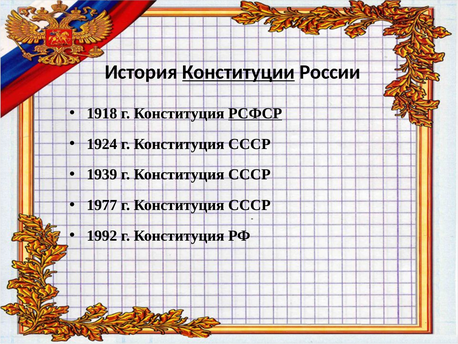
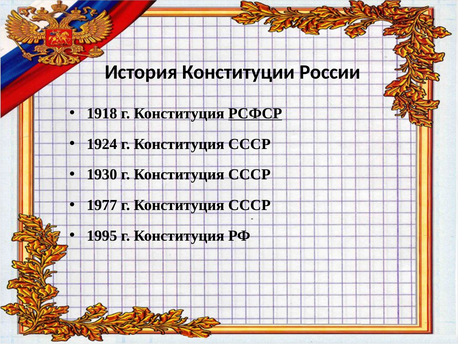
Конституции underline: present -> none (238, 72)
1939: 1939 -> 1930 (102, 174)
1992: 1992 -> 1995 (102, 235)
